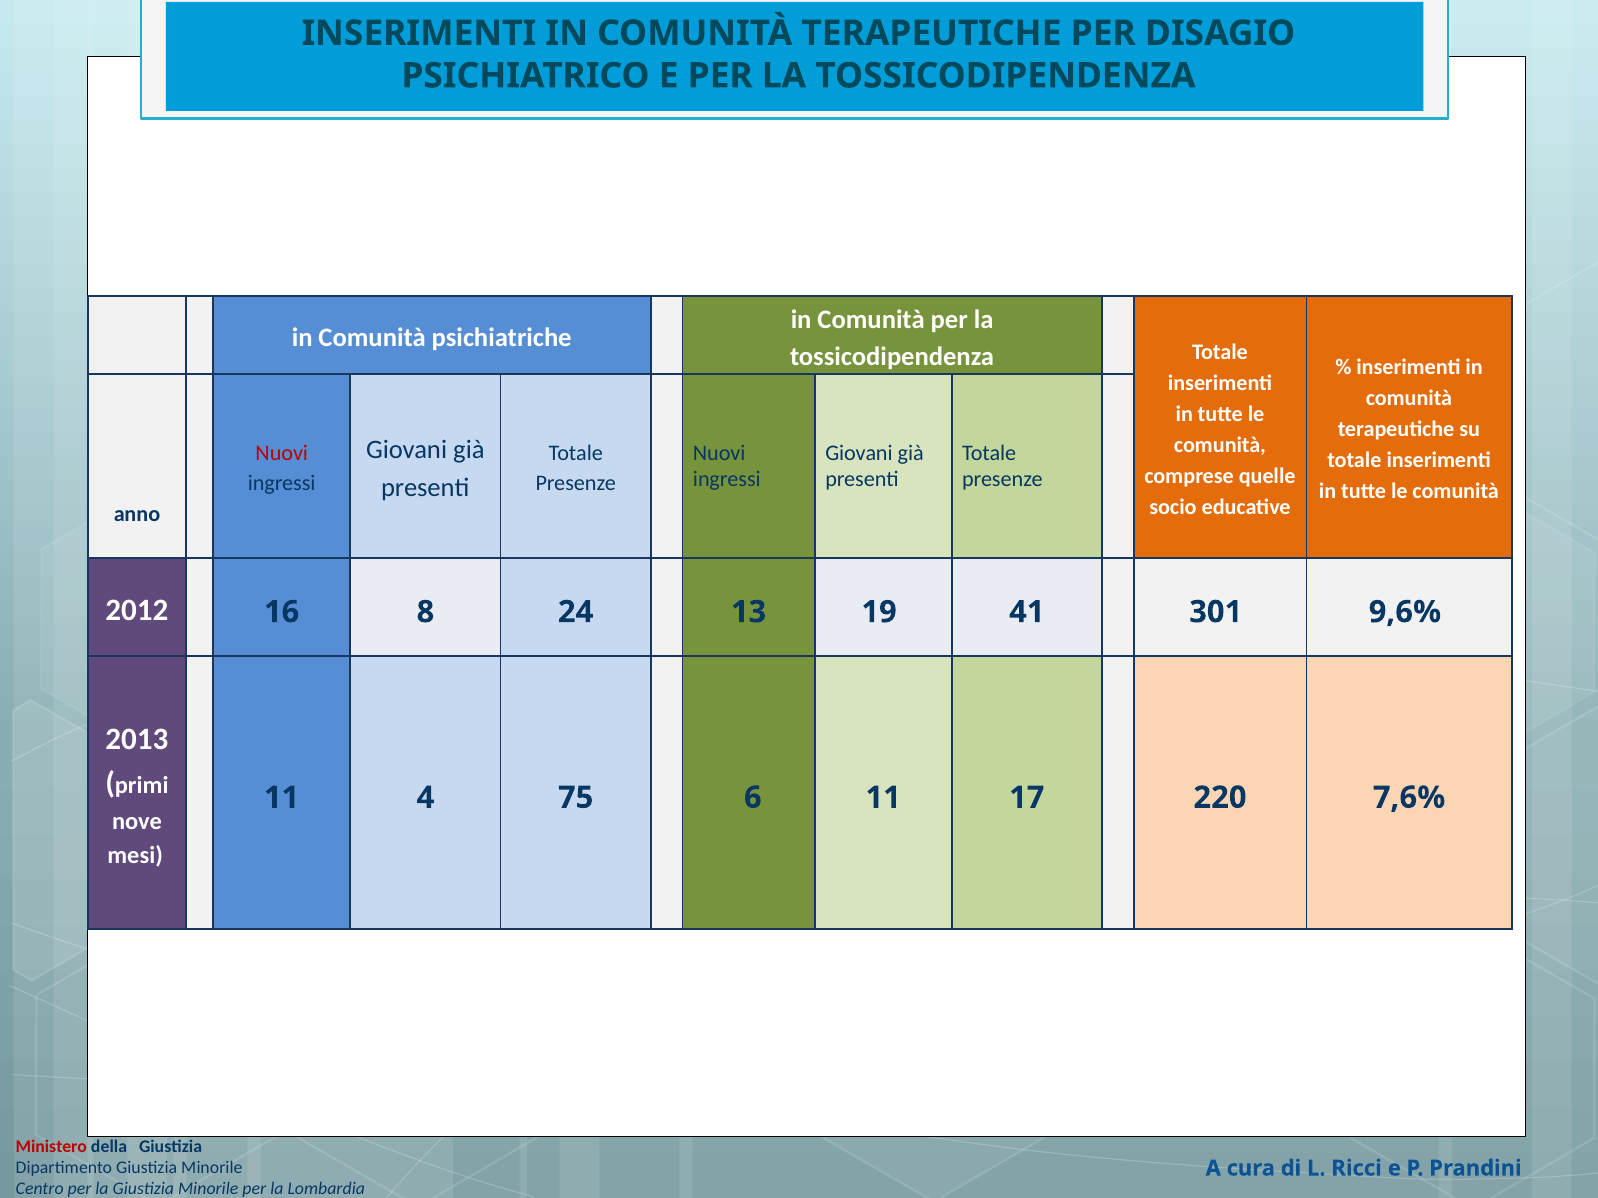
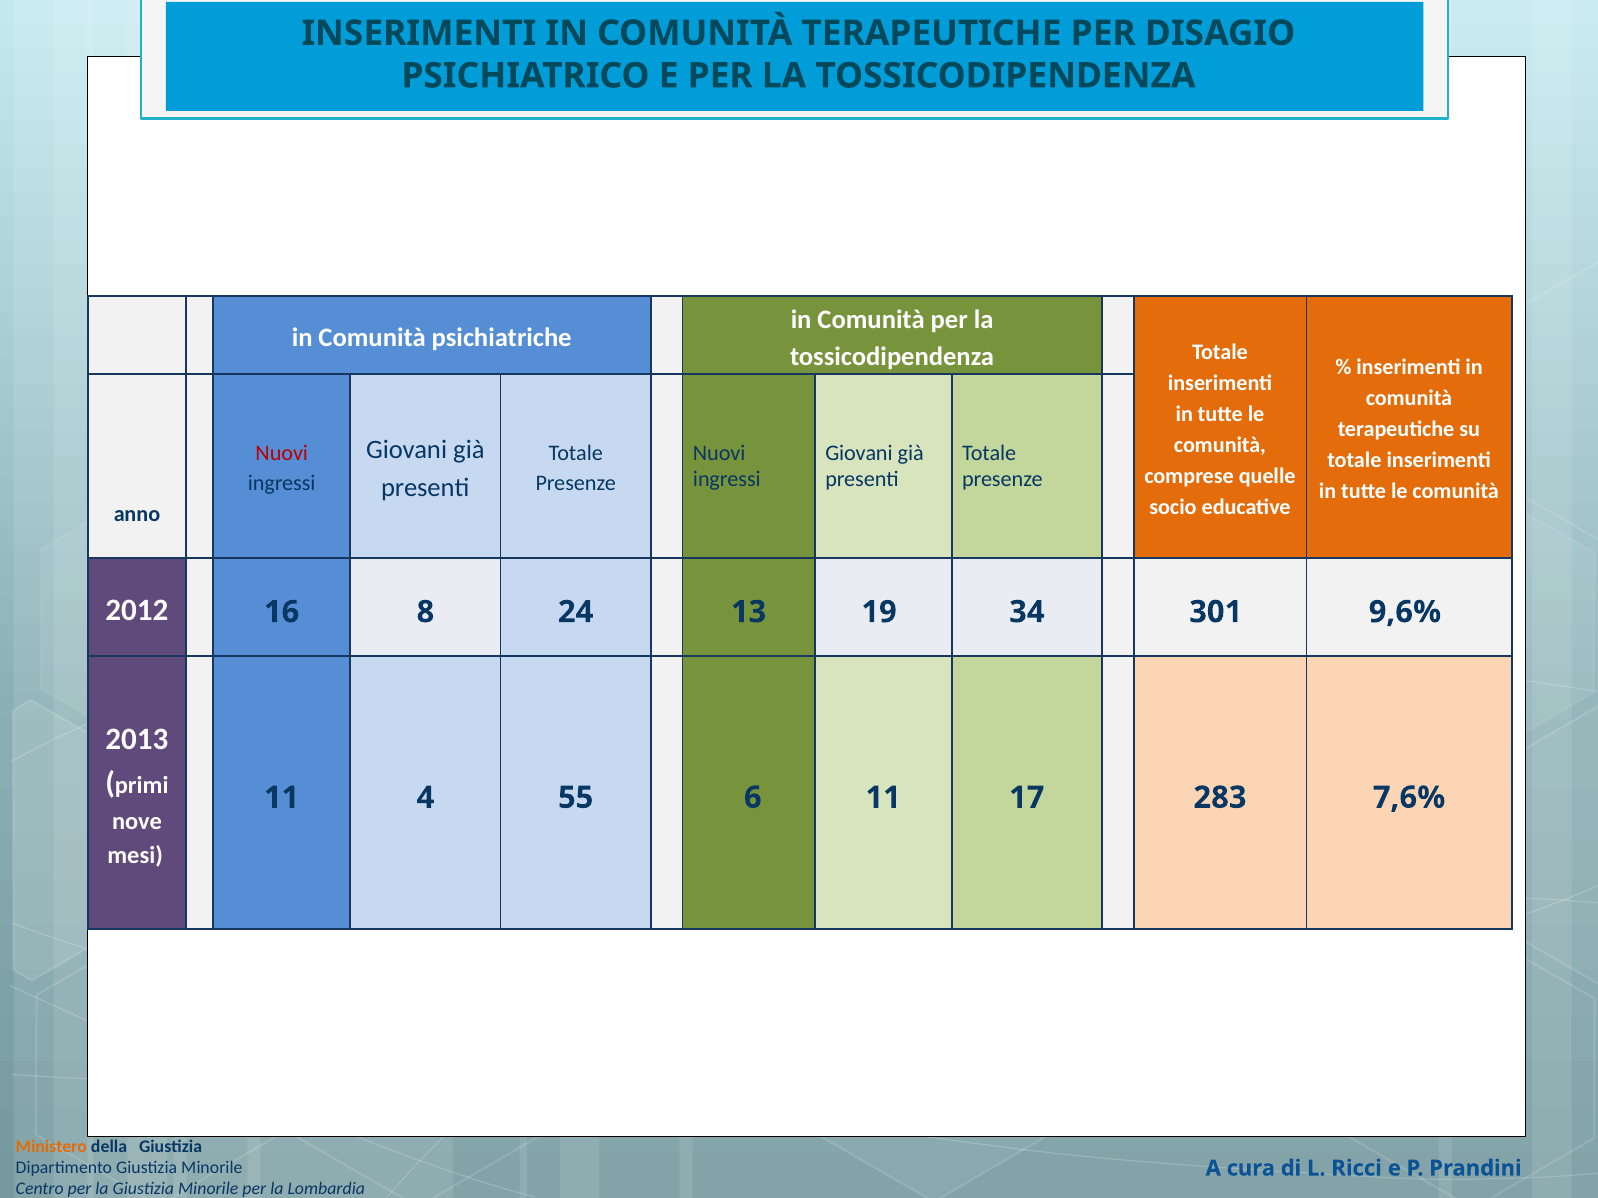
41: 41 -> 34 (1027, 612)
75: 75 -> 55 (576, 798)
220: 220 -> 283 (1220, 798)
Ministero colour: red -> orange (51, 1147)
